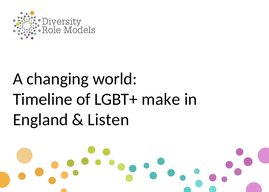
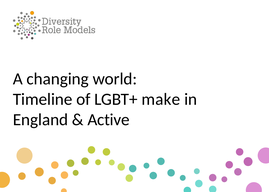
Listen: Listen -> Active (109, 120)
